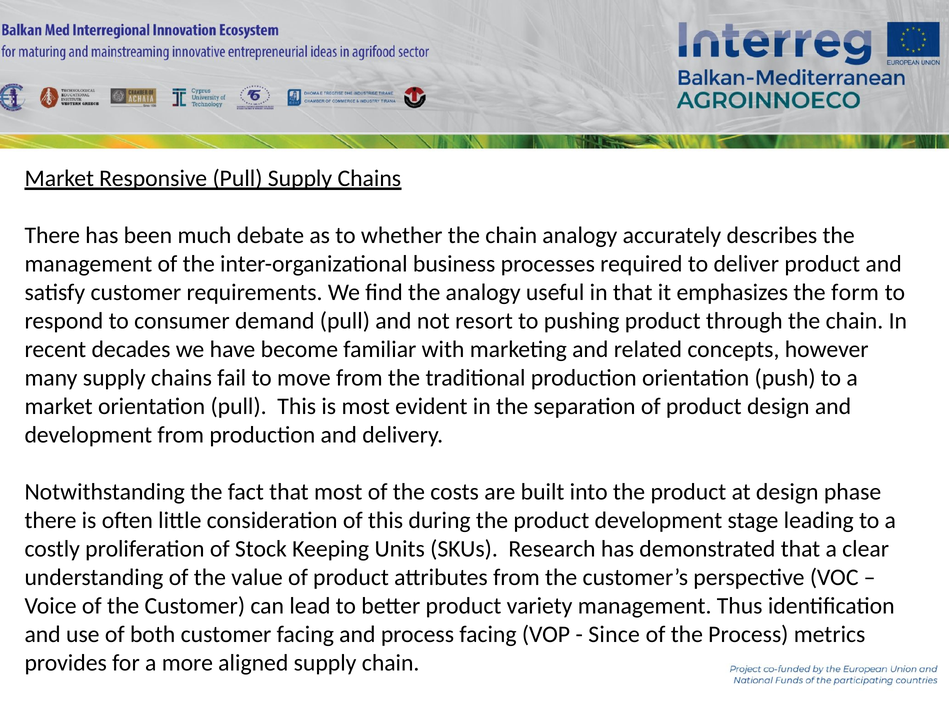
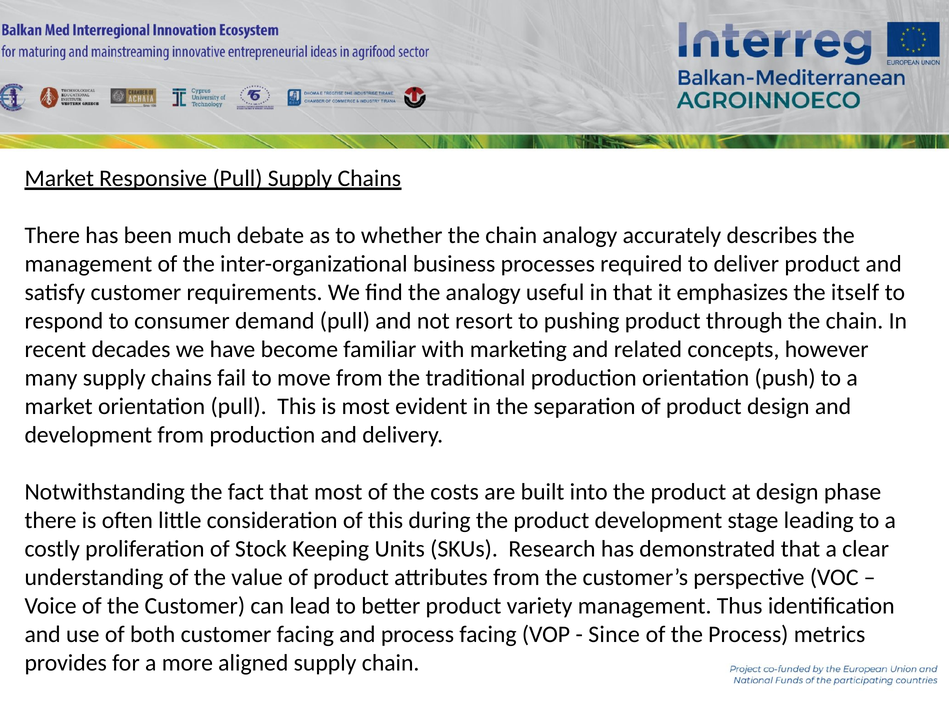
form: form -> itself (855, 292)
